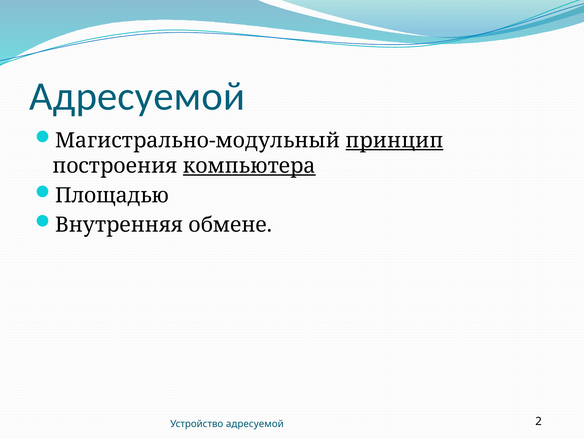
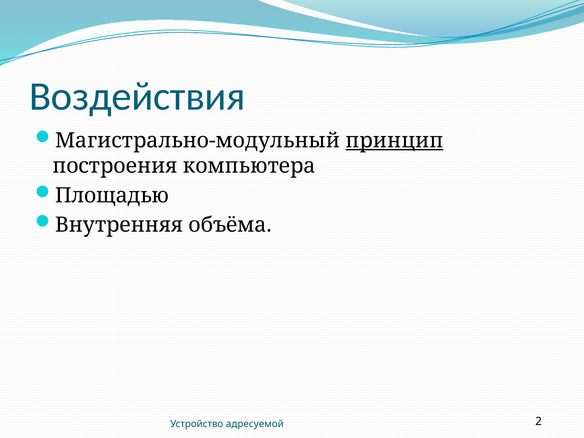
Адресуемой: Адресуемой -> Воздействия (137, 96)
компьютера underline: present -> none (249, 166)
обмене: обмене -> объёма (230, 225)
